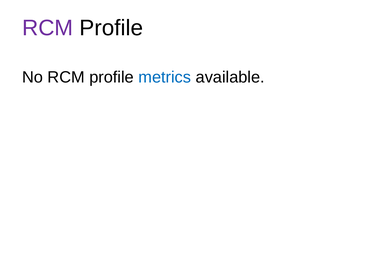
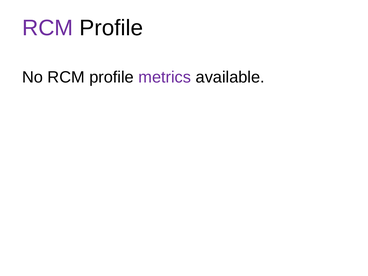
metrics colour: blue -> purple (165, 77)
